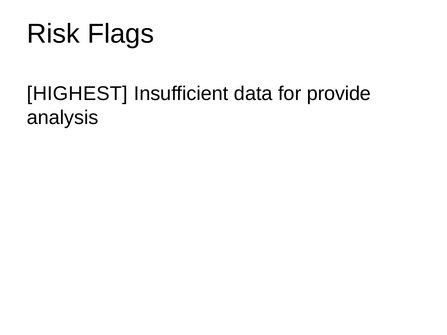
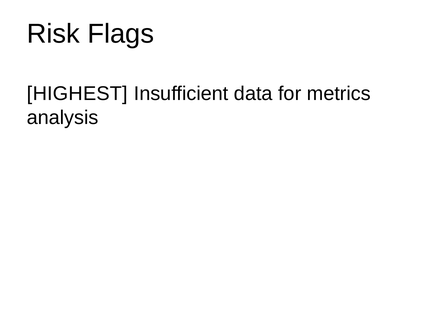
provide: provide -> metrics (339, 94)
